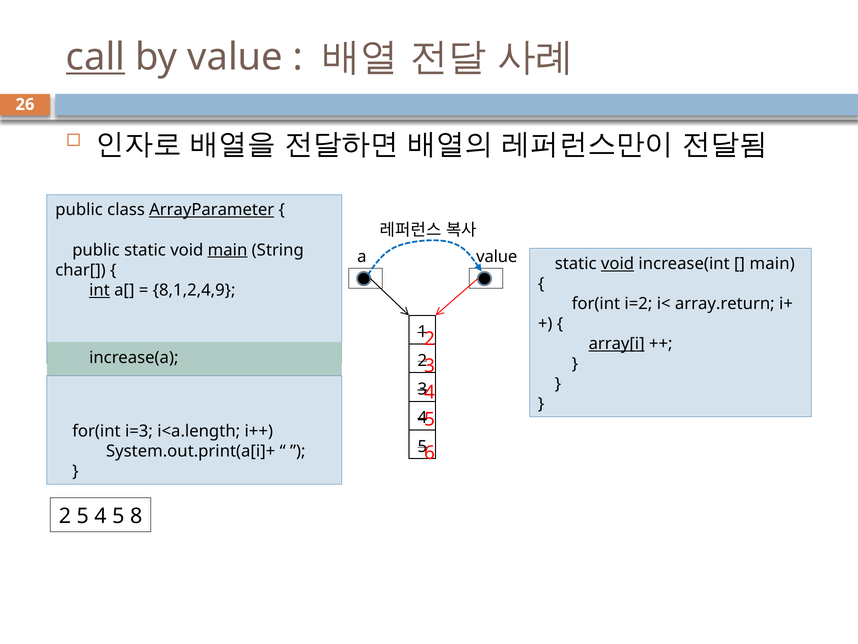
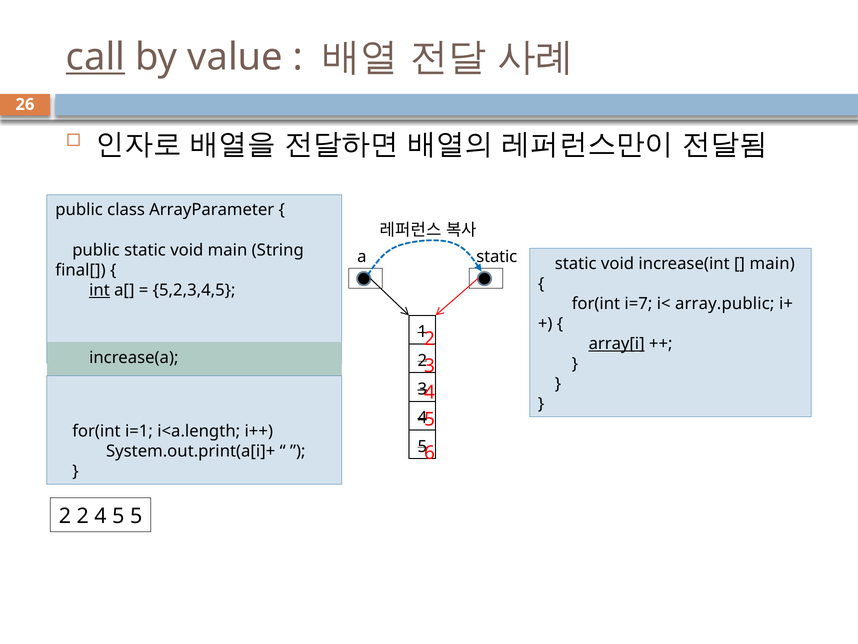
ArrayParameter underline: present -> none (212, 210)
main underline: present -> none (228, 250)
value: value -> static (497, 257)
void underline: present -> none (617, 263)
char[: char[ -> final[ (81, 270)
8,1,2,4,9: 8,1,2,4,9 -> 5,2,3,4,5 (194, 290)
i=2: i=2 -> i=7 (638, 303)
array.return: array.return -> array.public (725, 303)
i=3: i=3 -> i=1 (139, 431)
2 5: 5 -> 2 (83, 516)
5 8: 8 -> 5 (136, 516)
